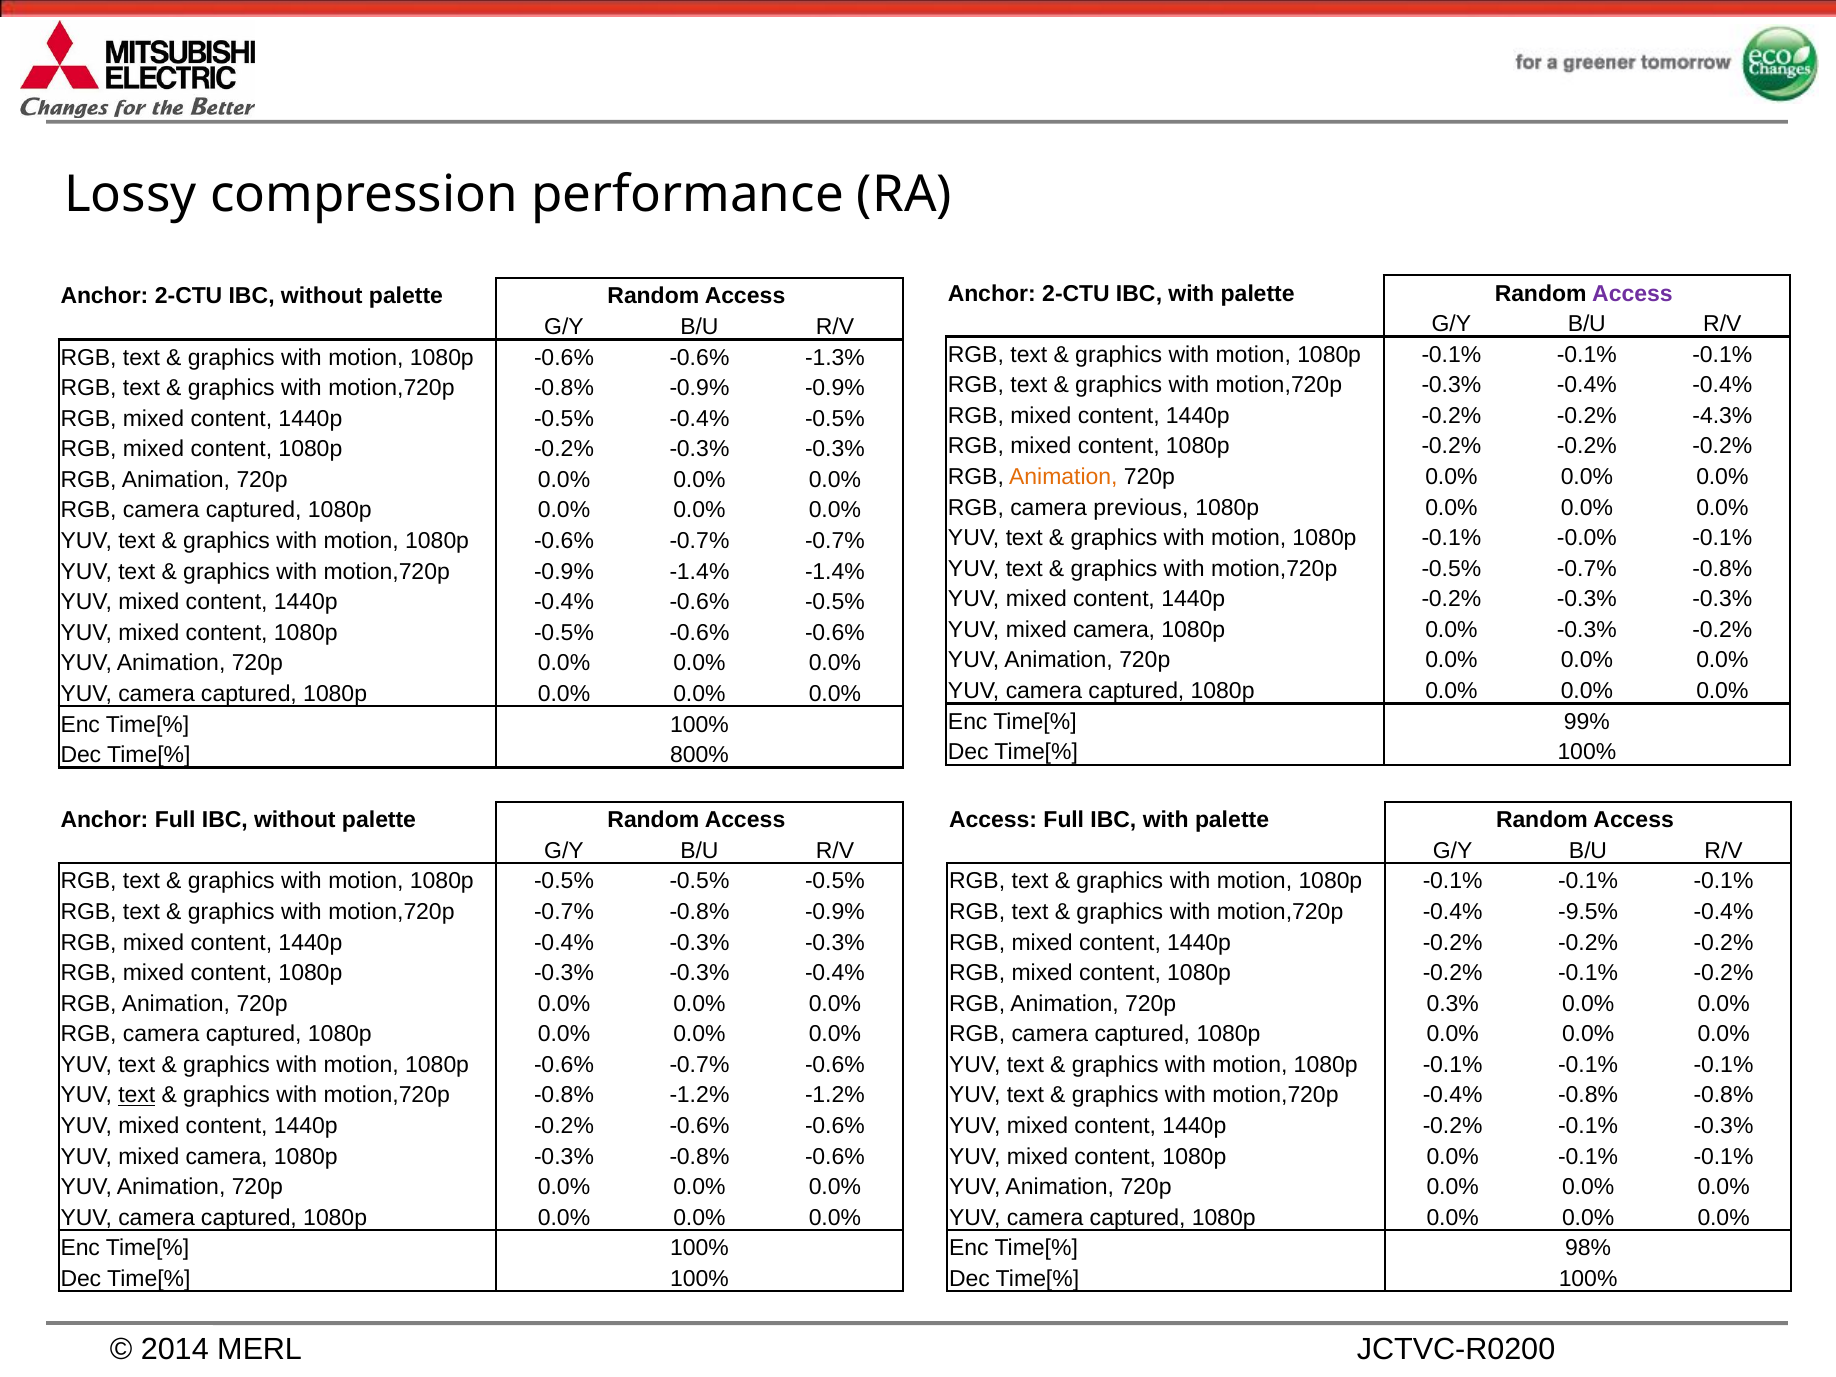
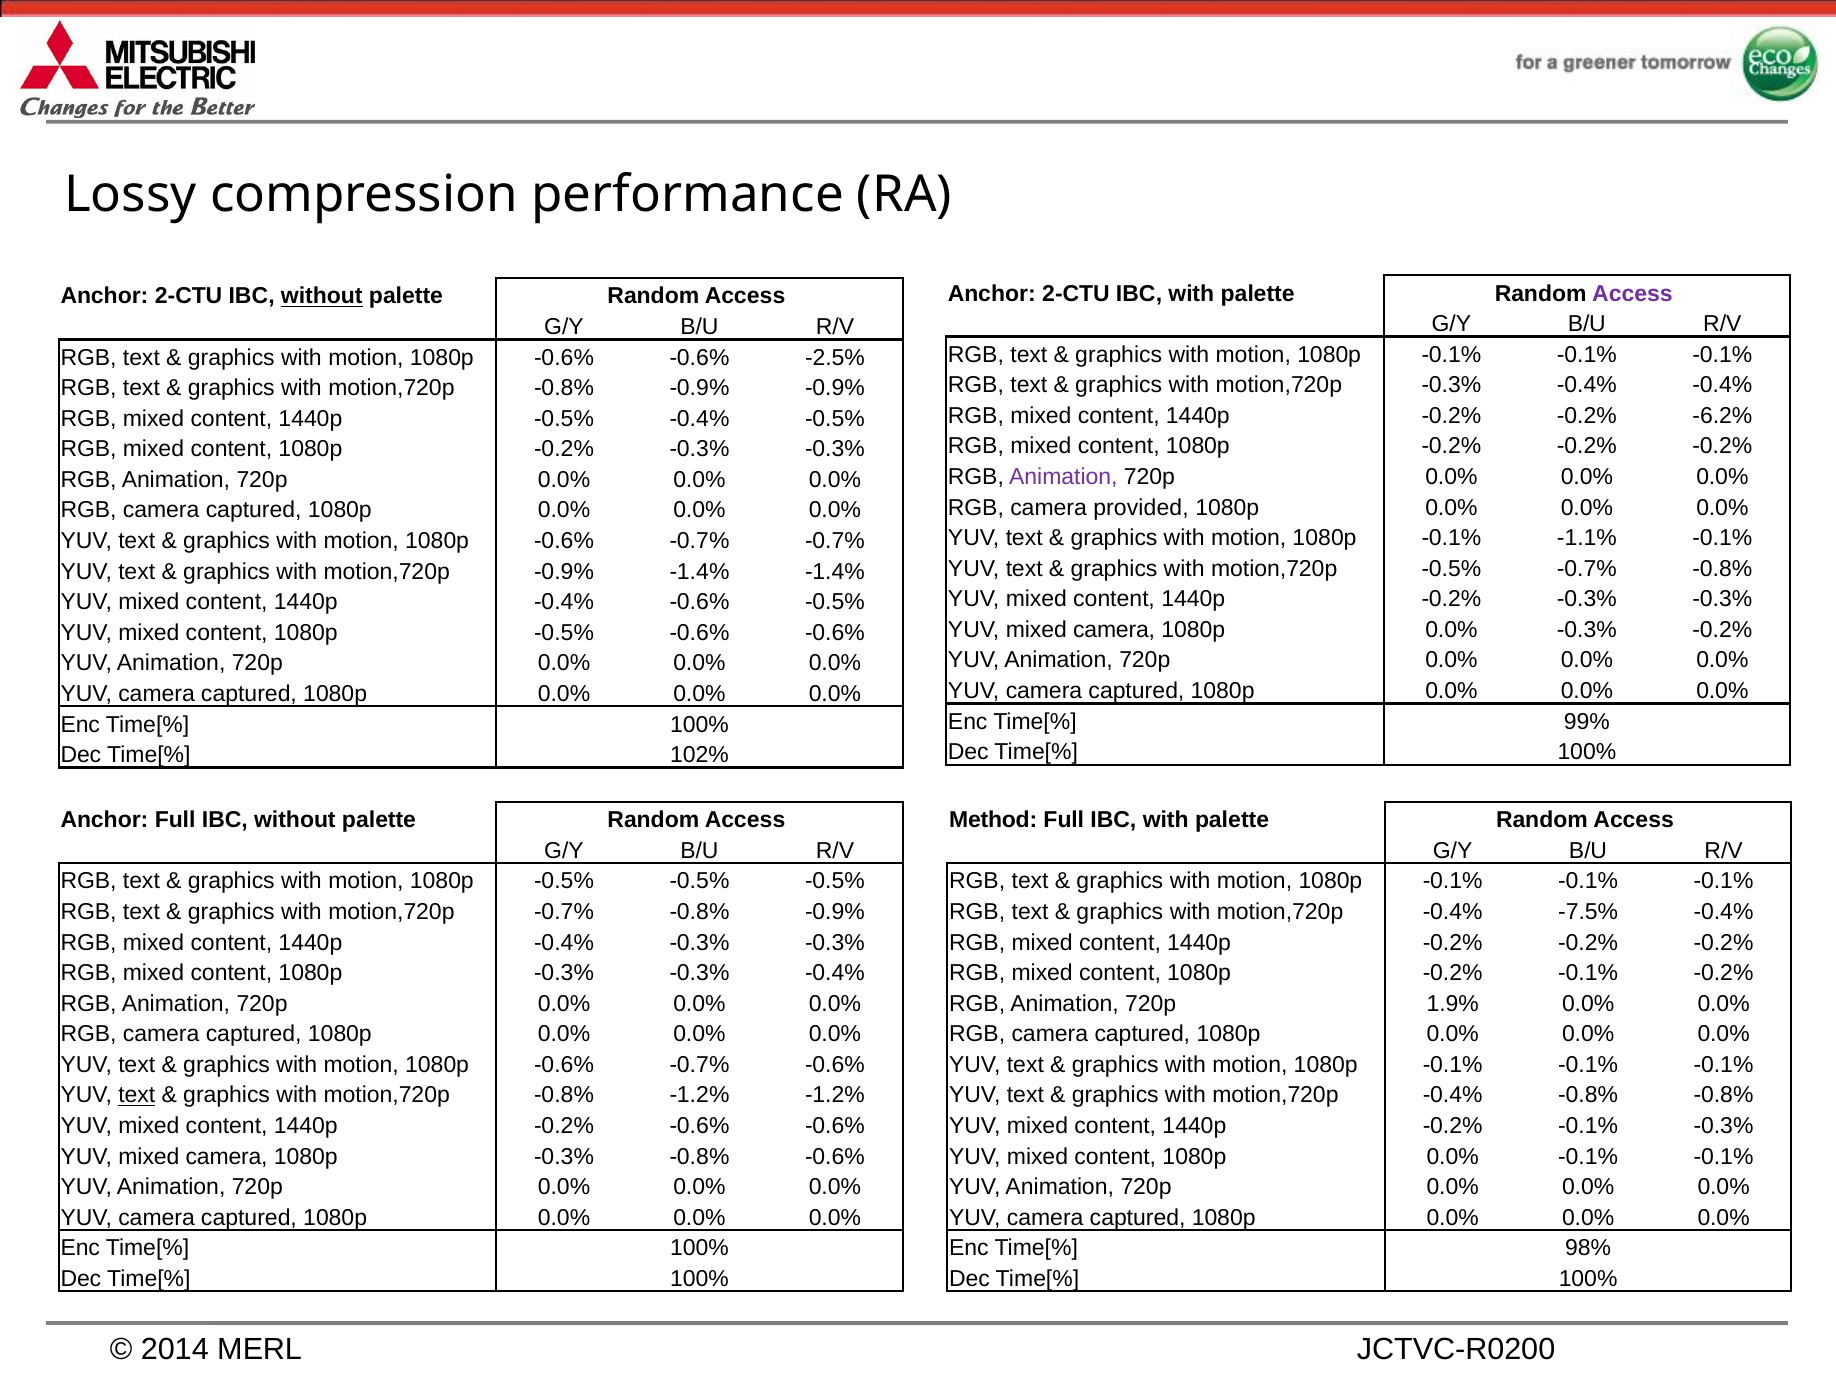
without underline: none -> present (322, 296)
-1.3%: -1.3% -> -2.5% (835, 358)
-4.3%: -4.3% -> -6.2% (1722, 416)
Animation colour: orange -> purple (1063, 477)
previous: previous -> provided (1141, 508)
-0.0%: -0.0% -> -1.1% (1587, 538)
800%: 800% -> 102% (700, 755)
Access: Access -> Method (993, 820)
-9.5%: -9.5% -> -7.5% (1588, 912)
0.3%: 0.3% -> 1.9% (1453, 1004)
